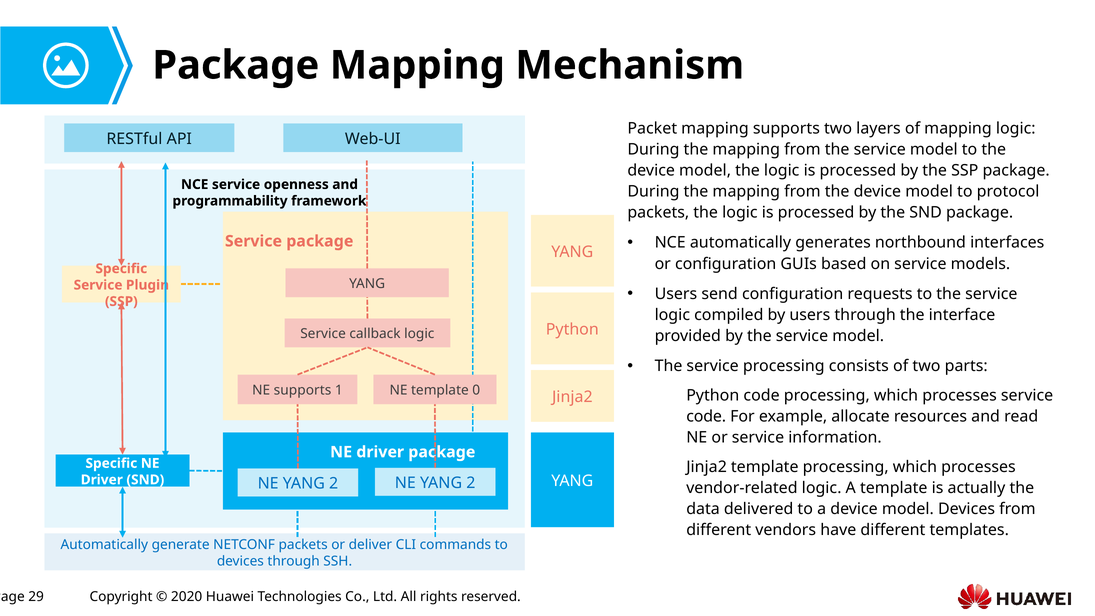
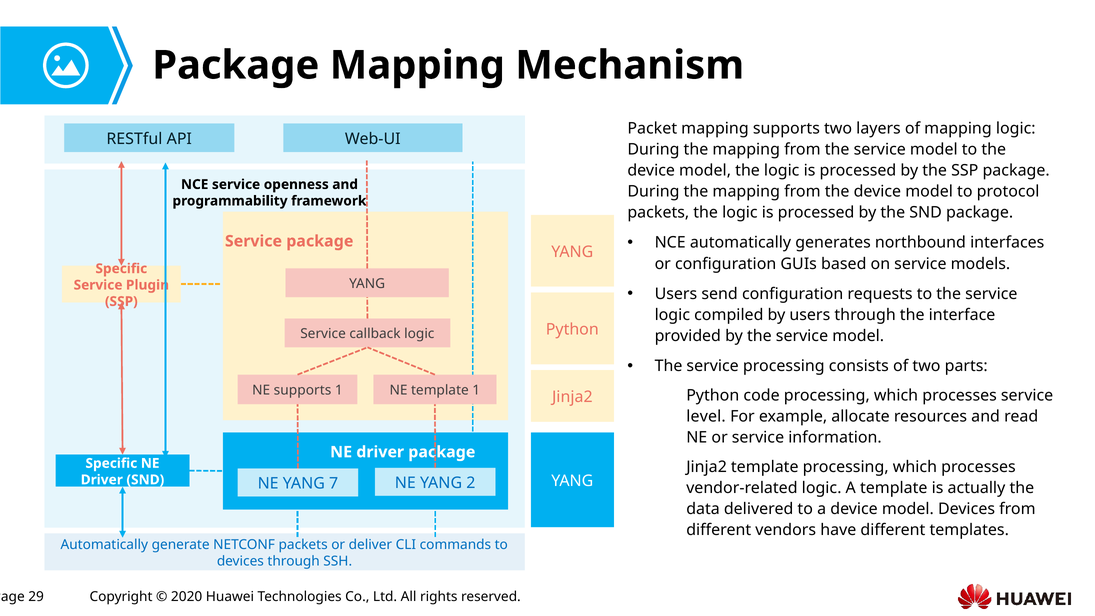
template 0: 0 -> 1 (476, 390)
code: code -> level (706, 416)
2: 2 -> 7 (334, 483)
